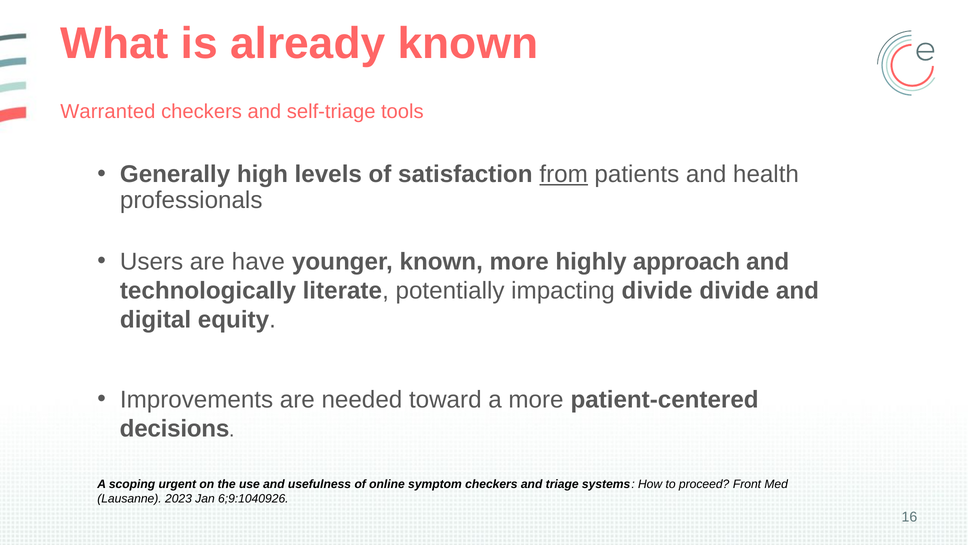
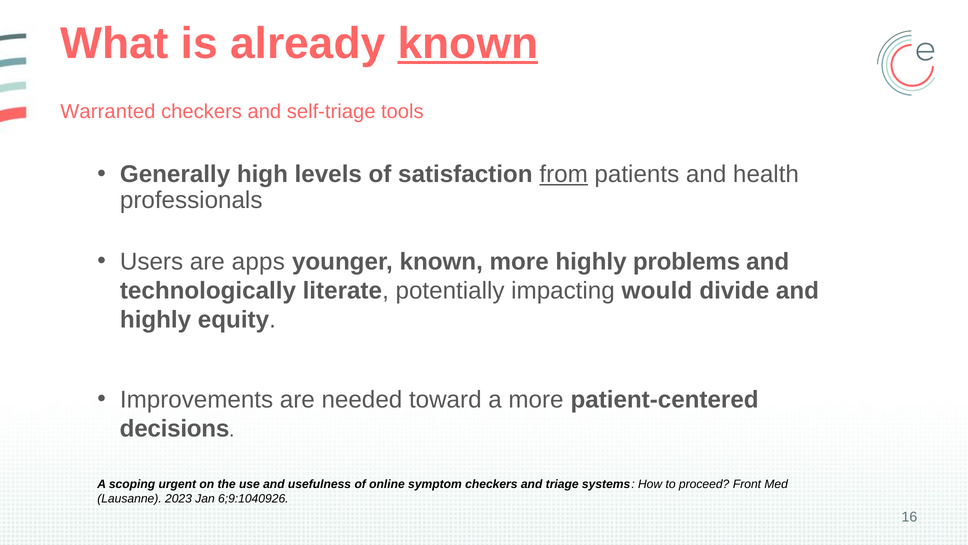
known underline: none -> present (468, 43)
have: have -> apps (258, 261)
approach: approach -> problems (687, 261)
impacting divide: divide -> would (657, 290)
digital: digital -> highly (156, 319)
